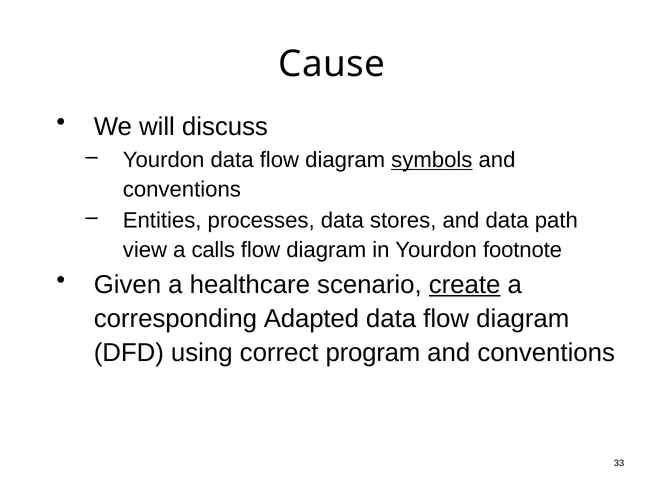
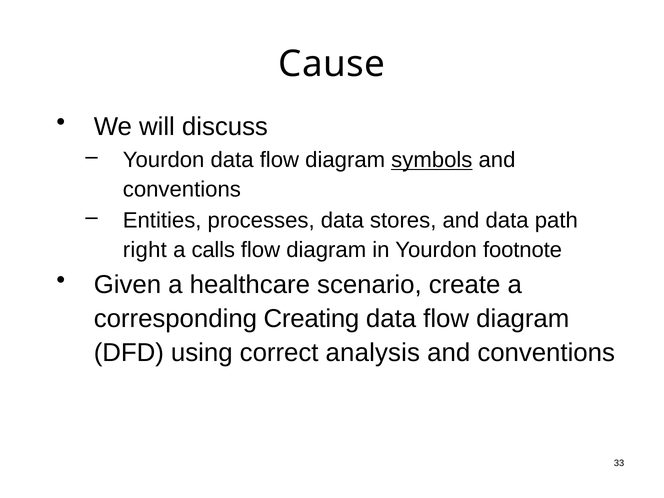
view: view -> right (145, 250)
create underline: present -> none (465, 285)
Adapted: Adapted -> Creating (311, 319)
program: program -> analysis (373, 353)
